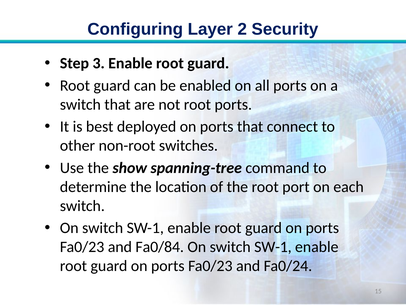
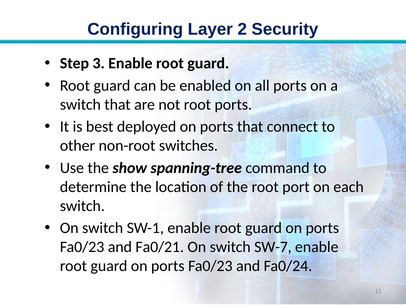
Fa0/84: Fa0/84 -> Fa0/21 (160, 247)
SW-1: SW-1 -> SW-7 (273, 247)
